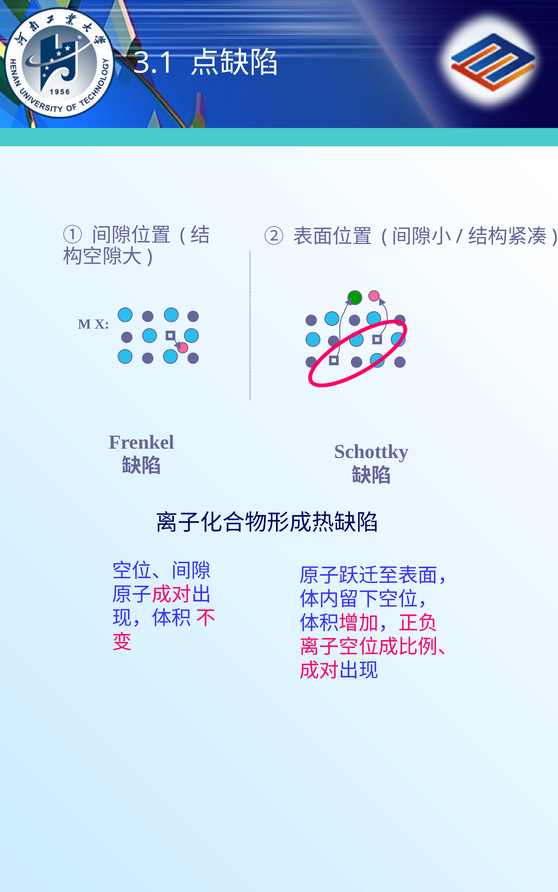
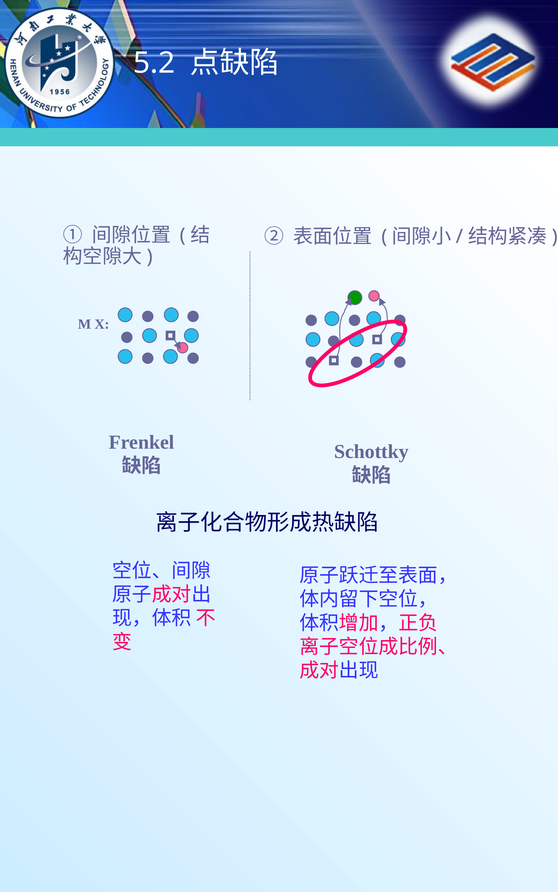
3.1: 3.1 -> 5.2 (154, 63)
